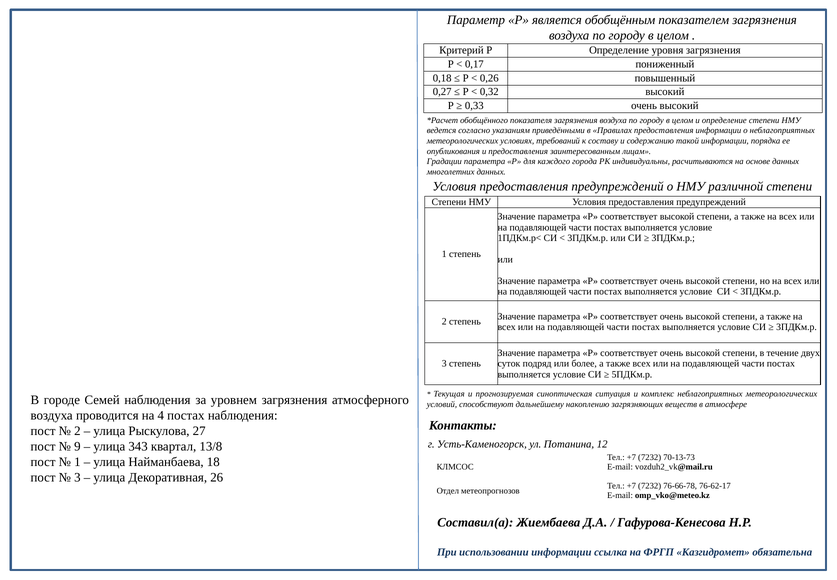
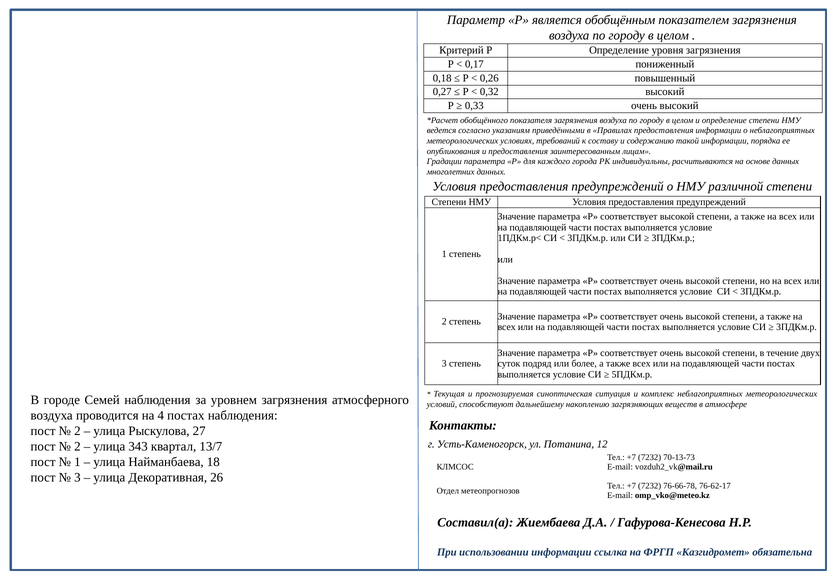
9: 9 -> 2 (77, 446)
13/8: 13/8 -> 13/7 (211, 446)
